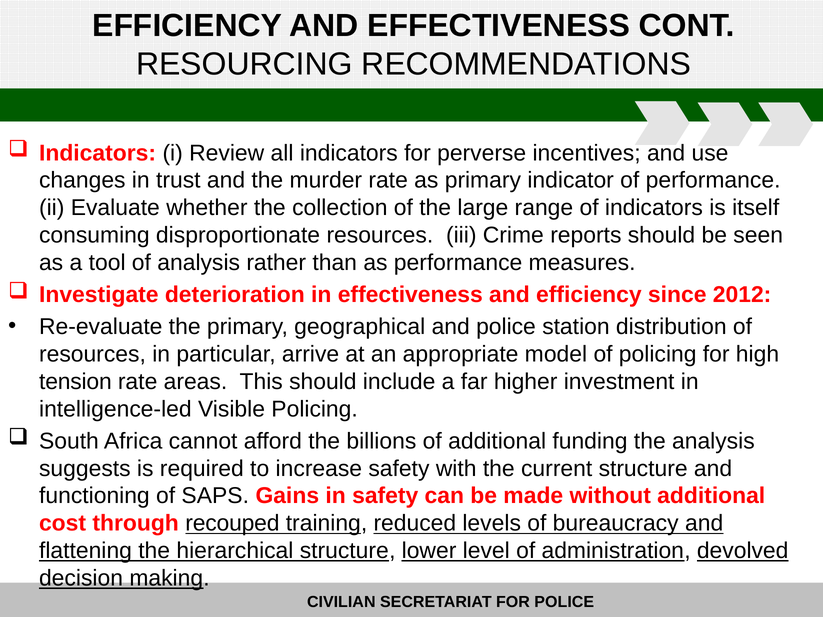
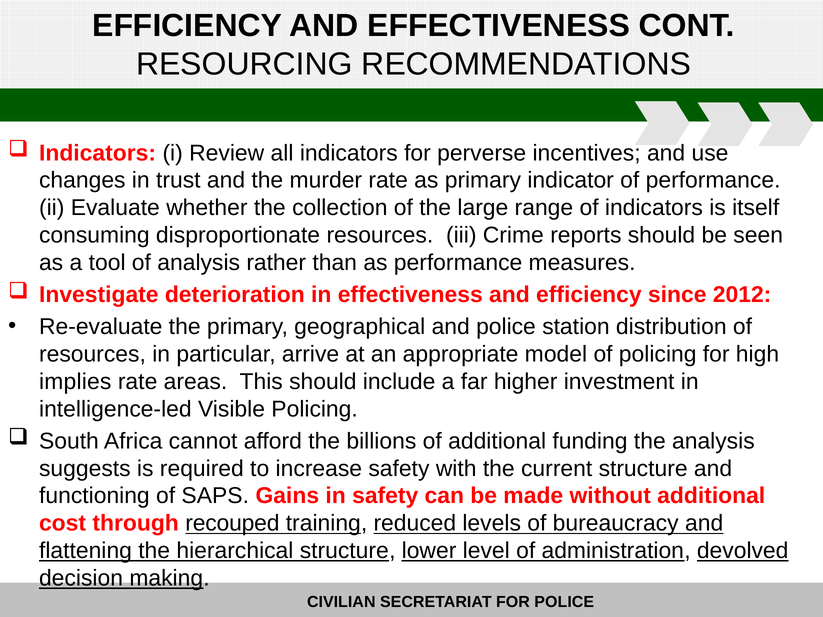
tension: tension -> implies (75, 382)
